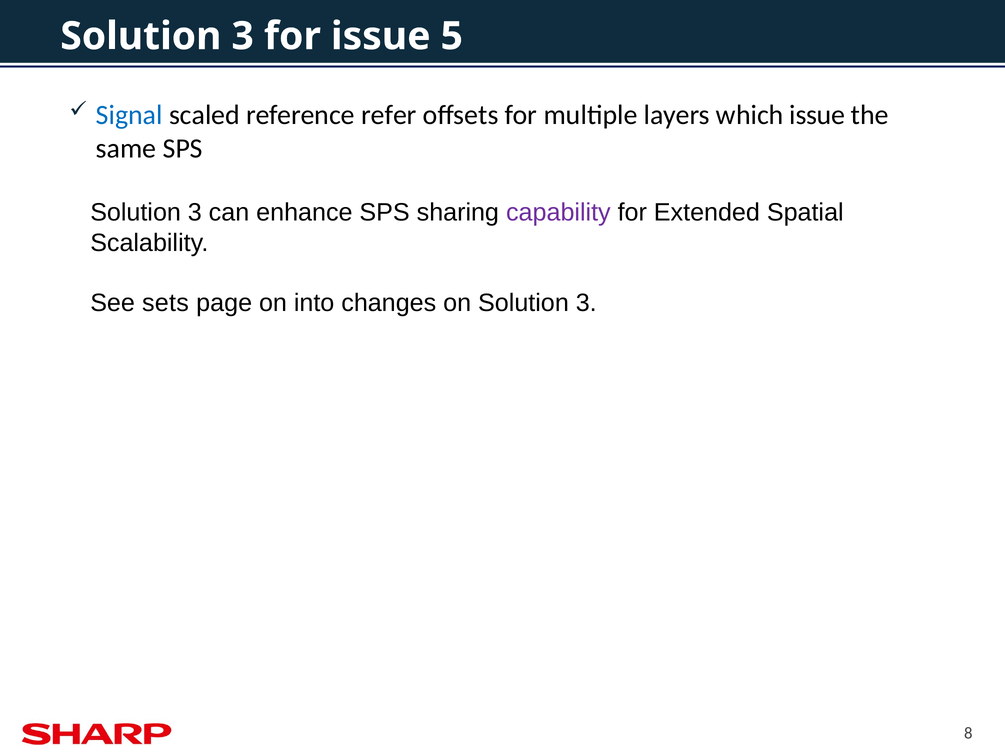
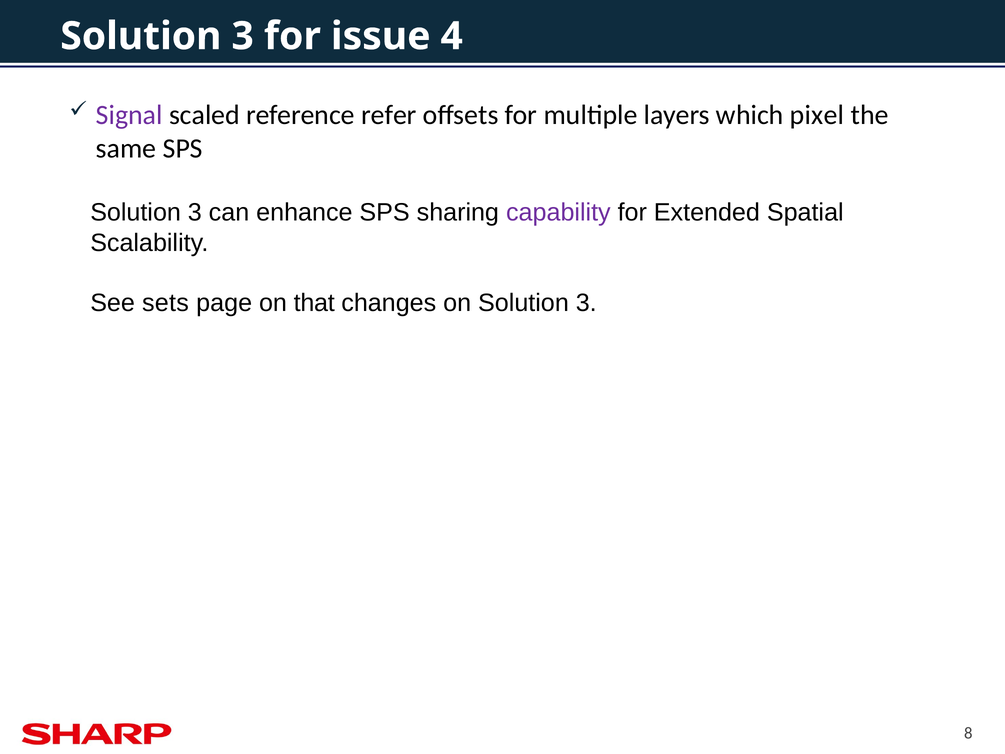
5: 5 -> 4 (452, 36)
Signal colour: blue -> purple (129, 115)
which issue: issue -> pixel (817, 115)
into: into -> that (314, 303)
